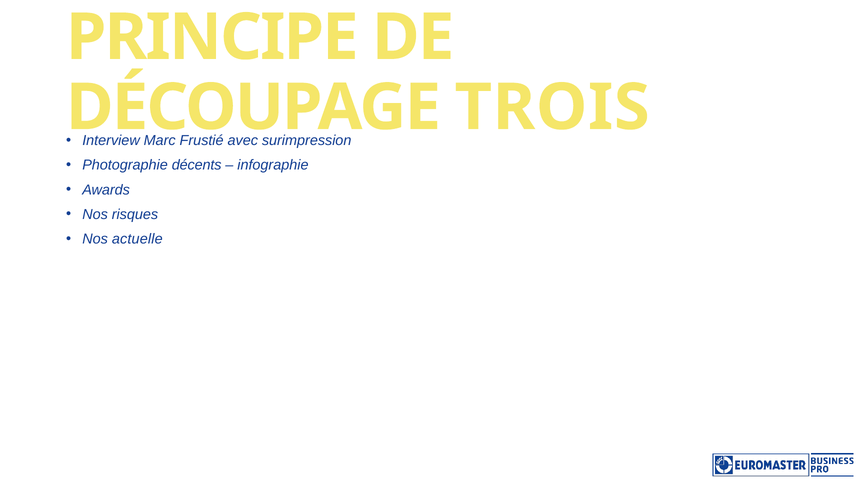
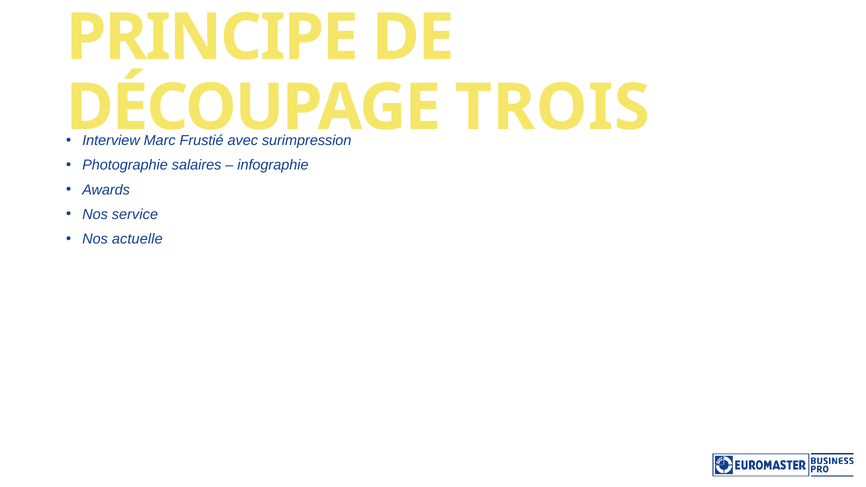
décents: décents -> salaires (197, 165)
risques: risques -> service (135, 214)
